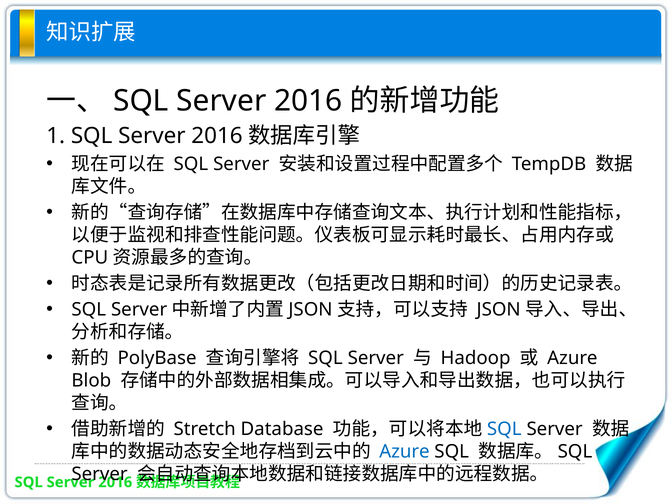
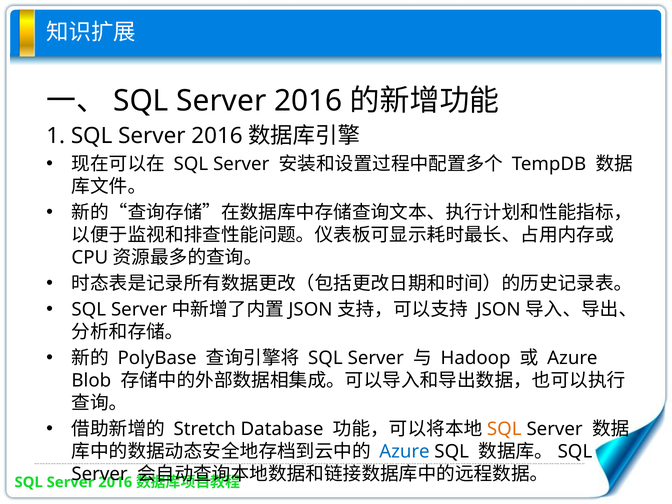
SQL colour: blue -> orange (504, 429)
